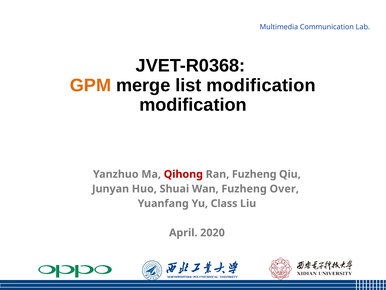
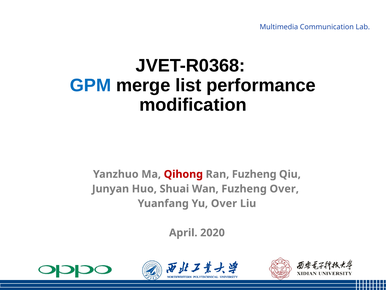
GPM colour: orange -> blue (91, 85)
list modification: modification -> performance (261, 85)
Yu Class: Class -> Over (224, 203)
